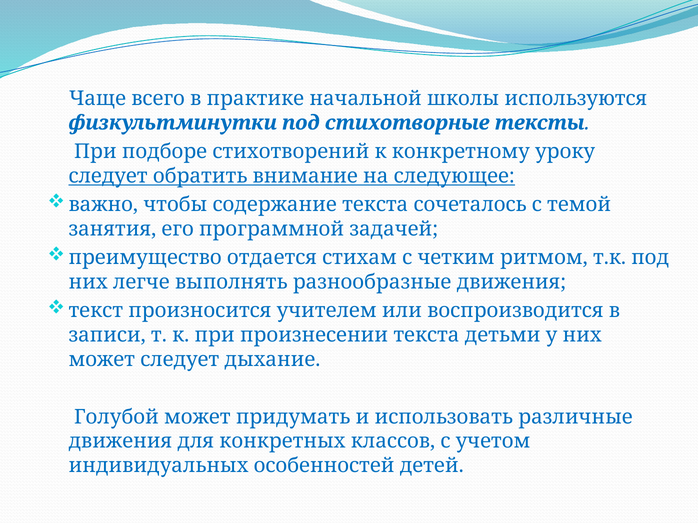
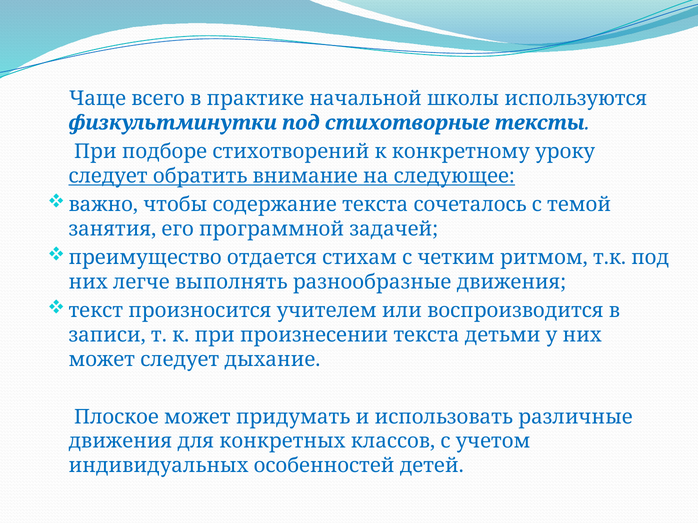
Голубой: Голубой -> Плоское (116, 417)
